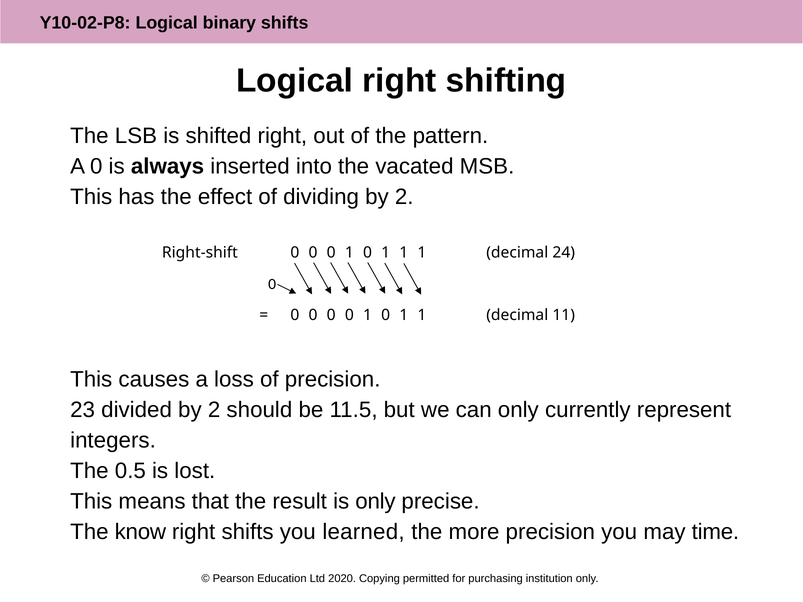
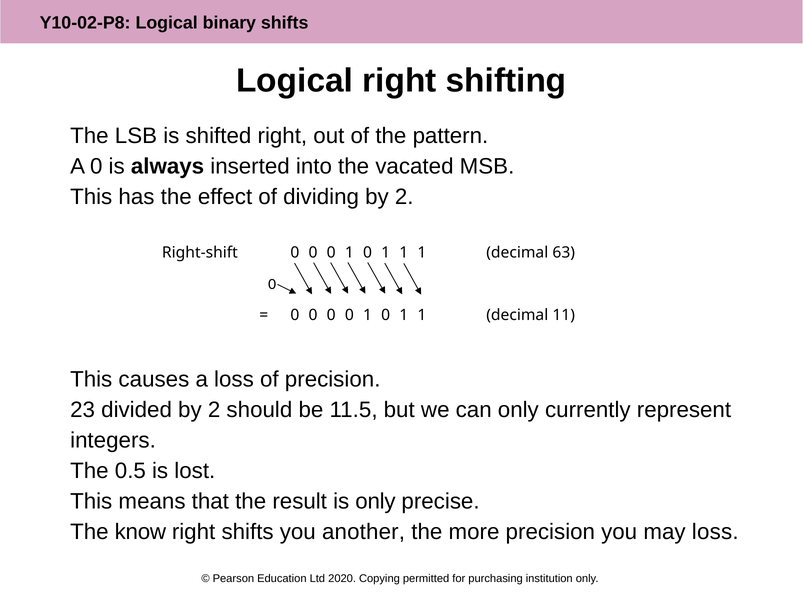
24: 24 -> 63 (564, 253)
learned: learned -> another (364, 532)
may time: time -> loss (715, 532)
